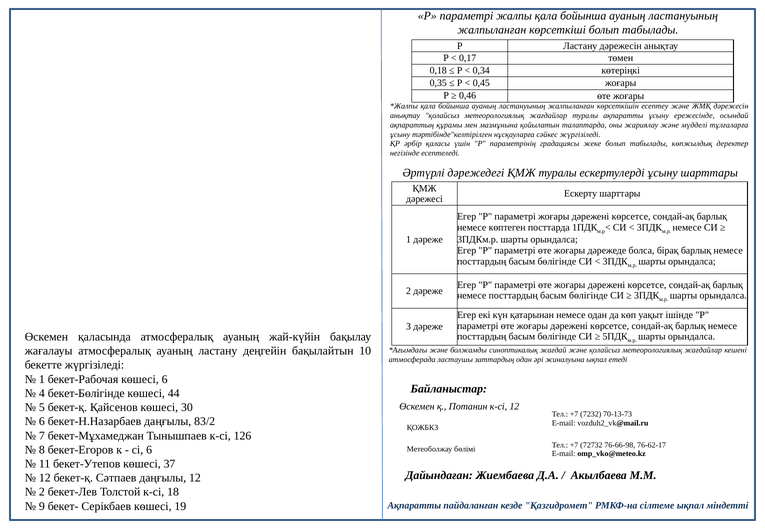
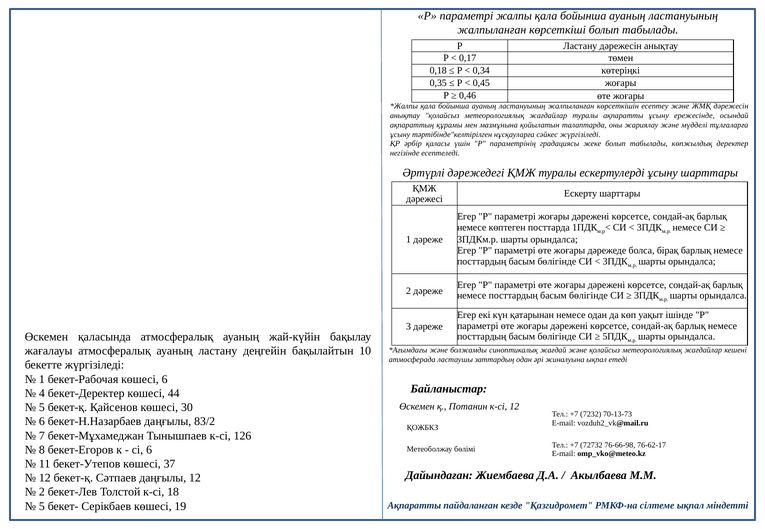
бекет-Бөлігінде: бекет-Бөлігінде -> бекет-Деректер (86, 394)
9: 9 -> 5 (42, 507)
